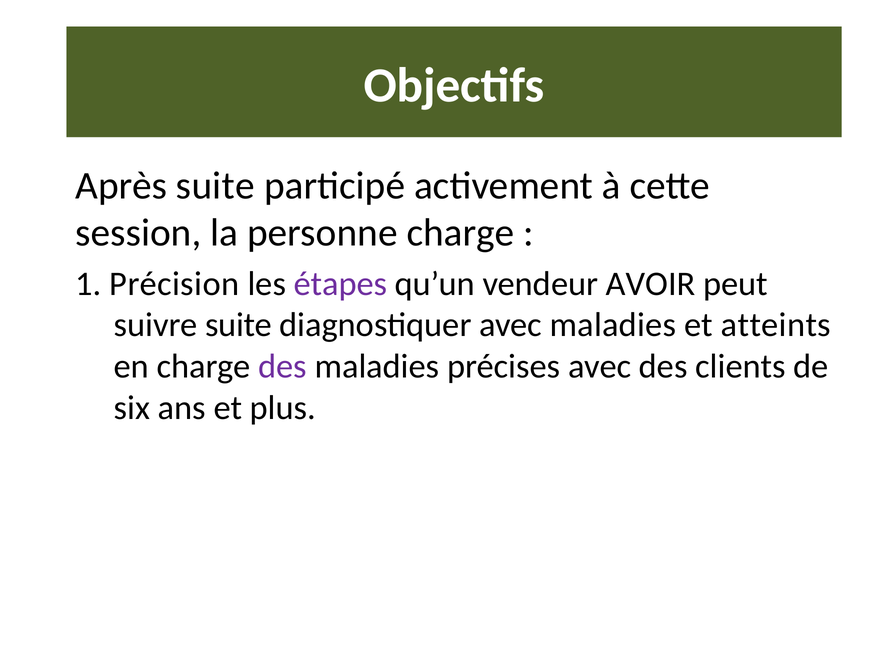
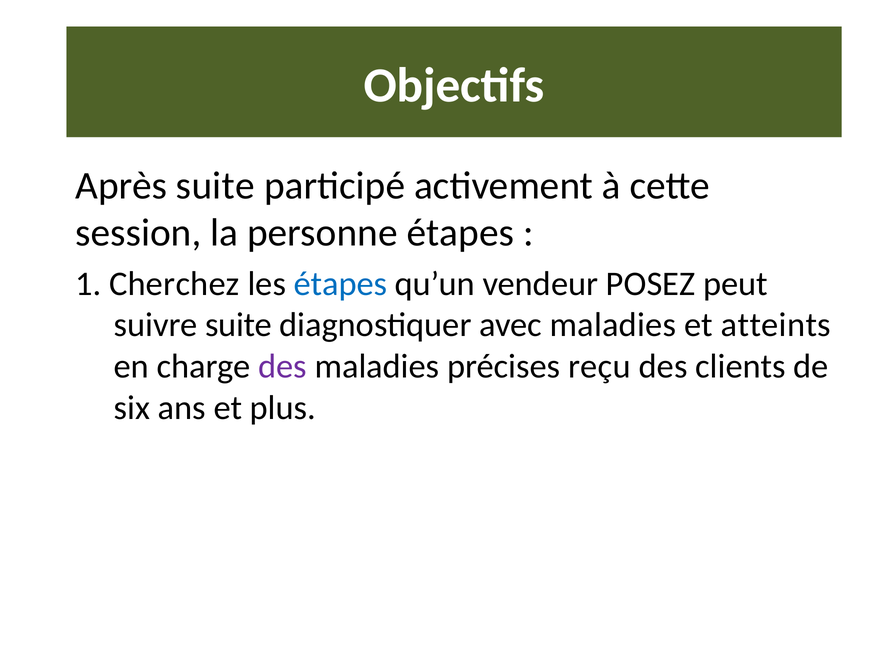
personne charge: charge -> étapes (460, 233)
Précision: Précision -> Cherchez (174, 284)
étapes colour: purple -> blue (340, 284)
AVOIR: AVOIR -> POSEZ (651, 284)
précises avec: avec -> reçu (599, 367)
